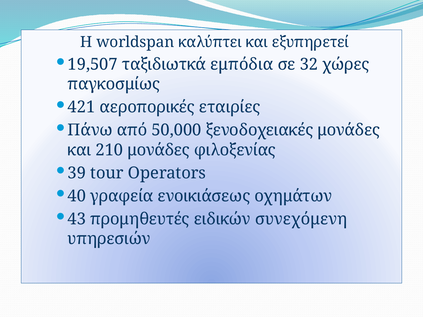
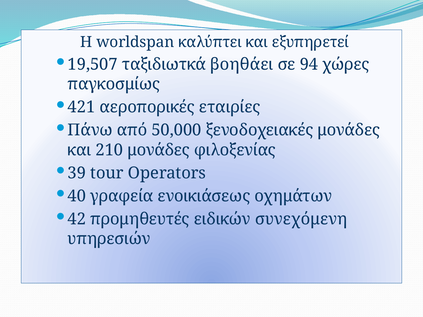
εμπόδια: εμπόδια -> βοηθάει (242, 64)
32: 32 -> 94 (309, 64)
43: 43 -> 42 (77, 219)
